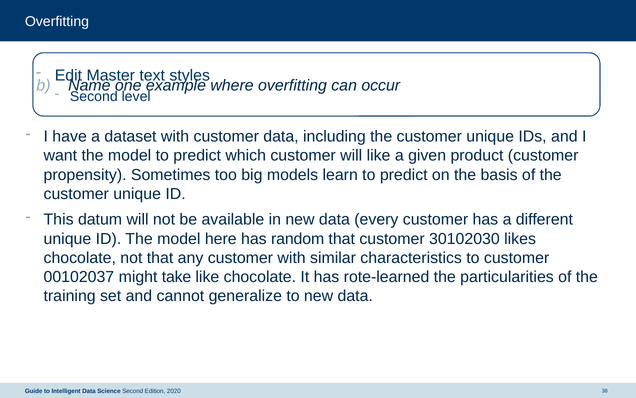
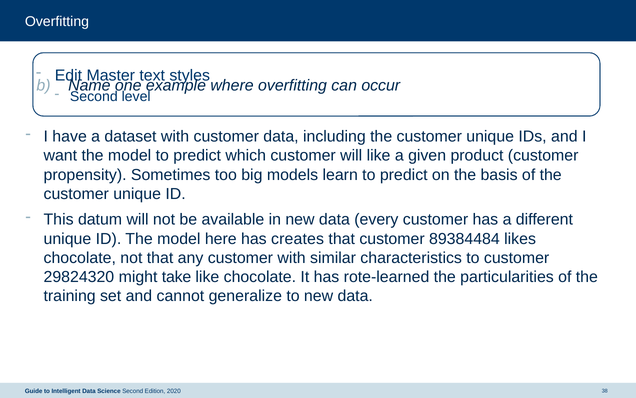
random: random -> creates (298, 238)
30102030: 30102030 -> 89384484 (464, 238)
00102037: 00102037 -> 29824320 (79, 277)
